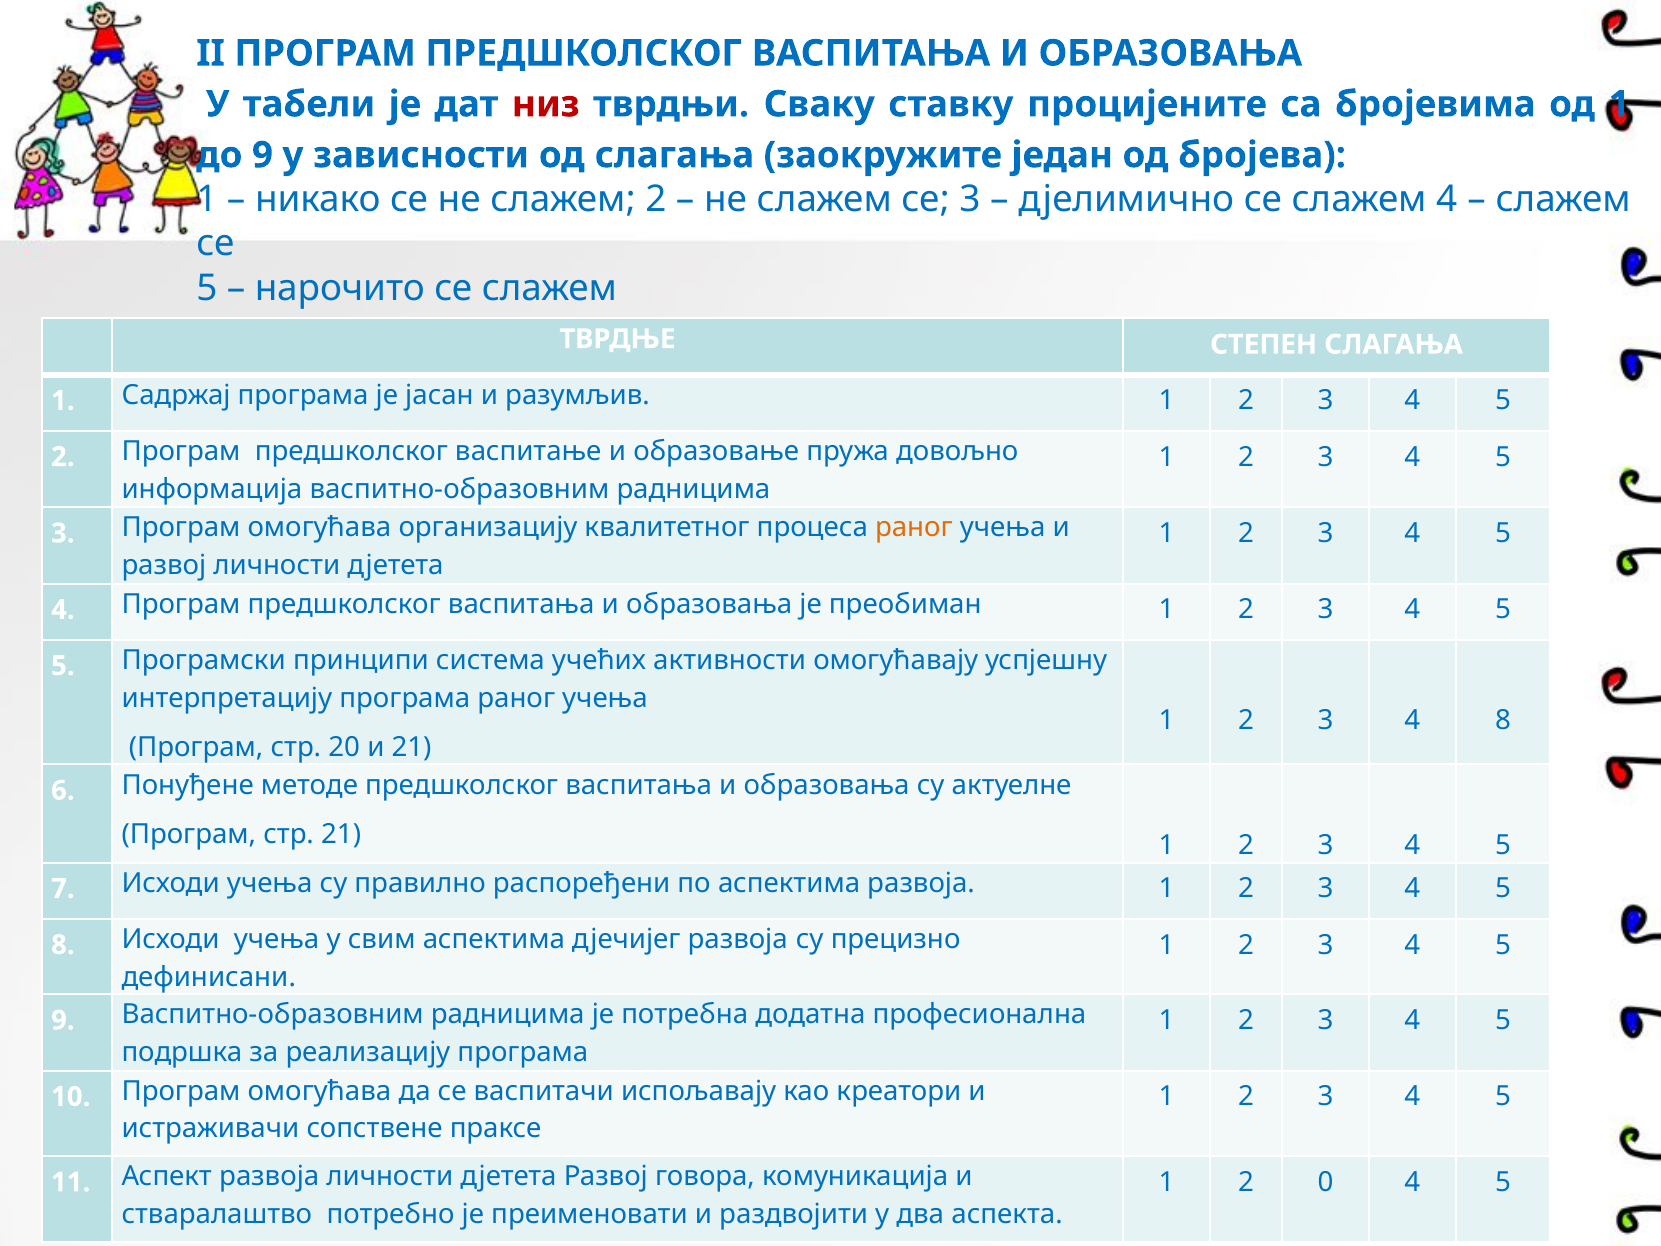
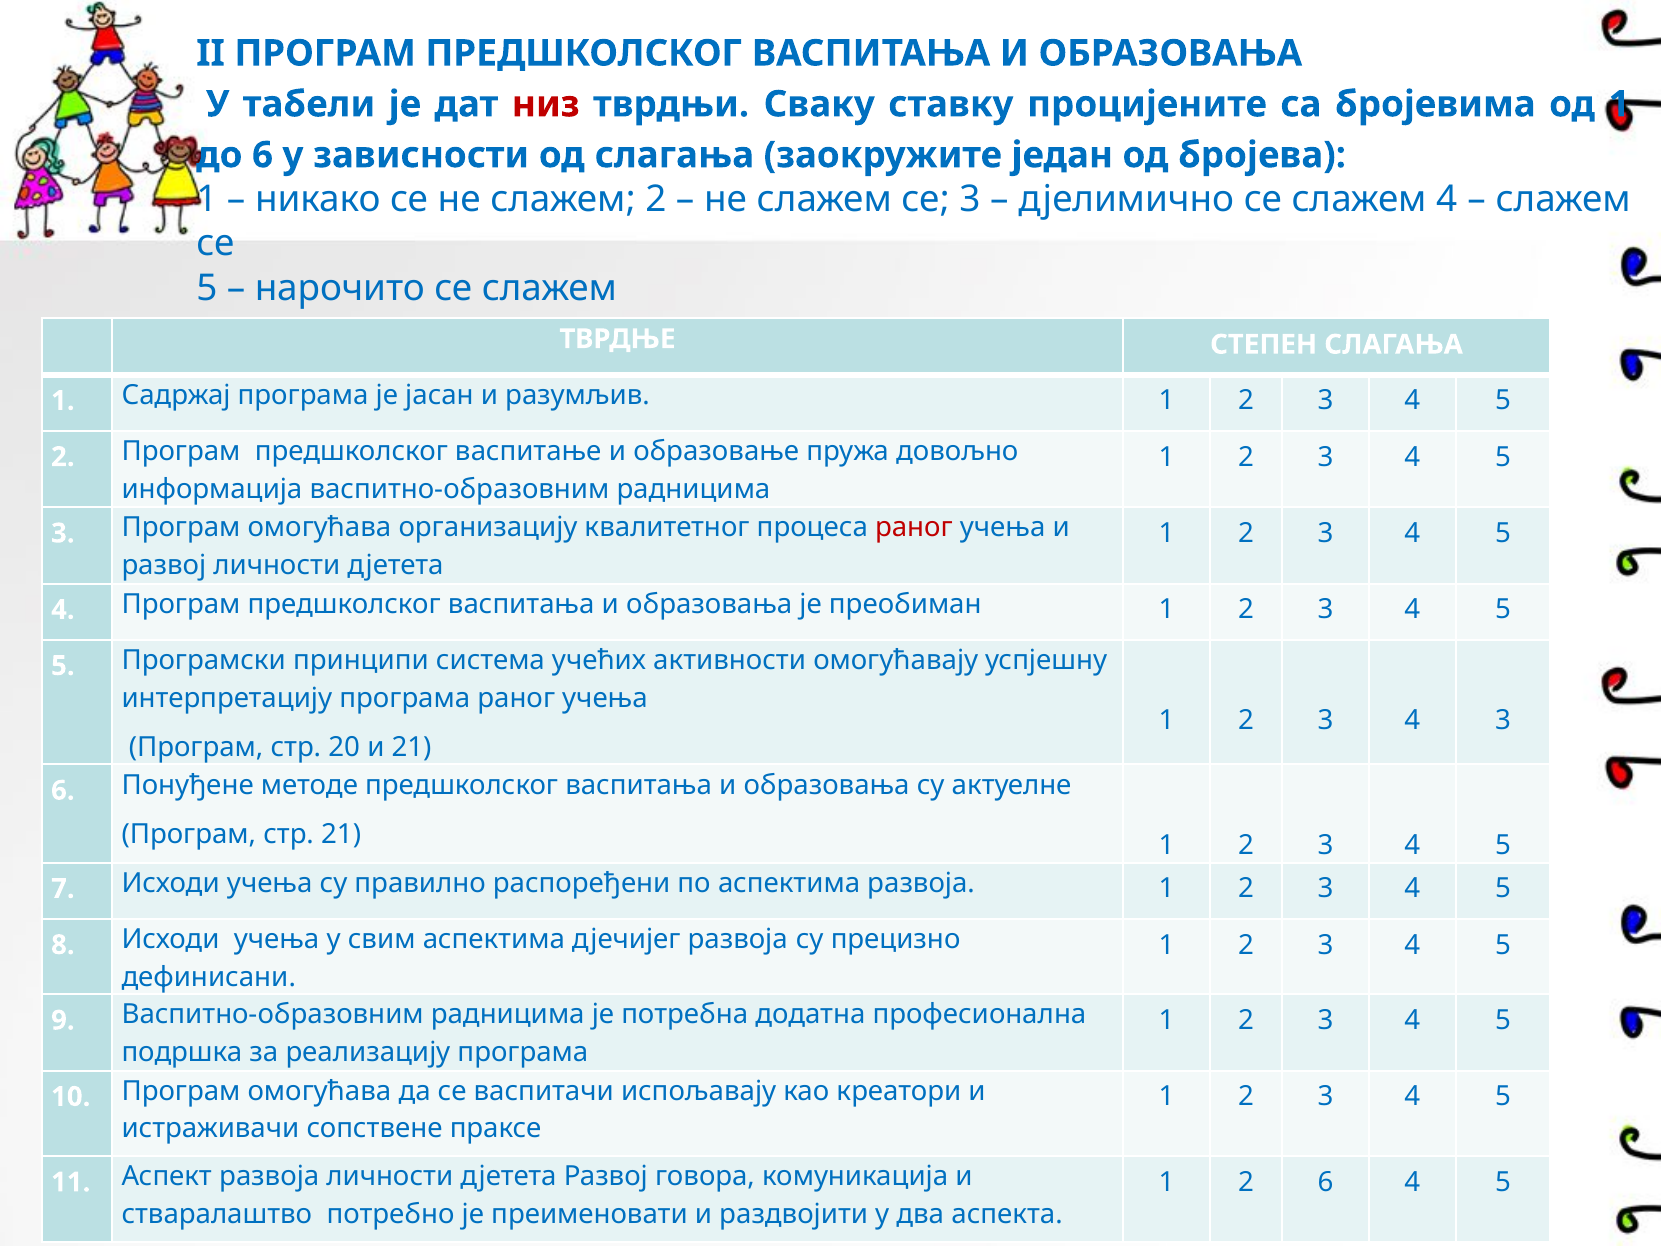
до 9: 9 -> 6 (263, 155)
раног colour: orange -> red (914, 528)
4 8: 8 -> 3 (1503, 721)
2 0: 0 -> 6 (1326, 1182)
